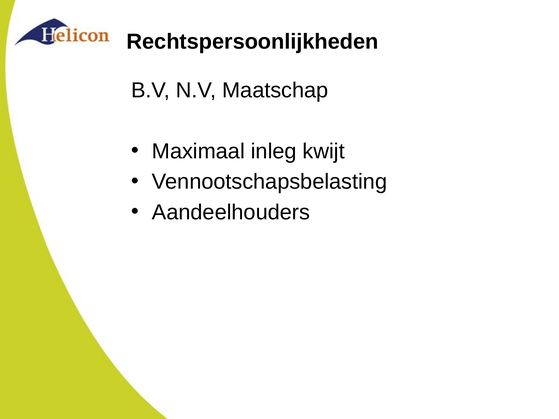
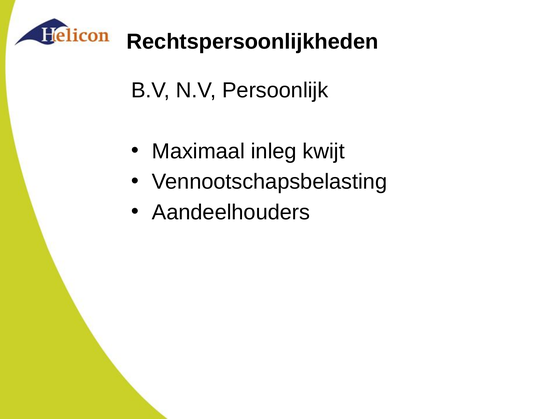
Maatschap: Maatschap -> Persoonlijk (275, 91)
